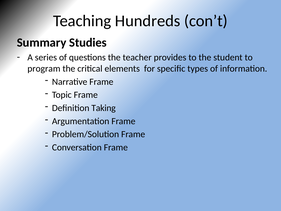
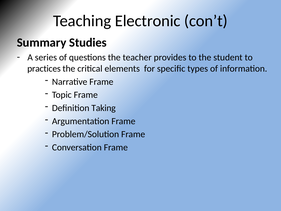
Hundreds: Hundreds -> Electronic (148, 21)
program: program -> practices (44, 69)
